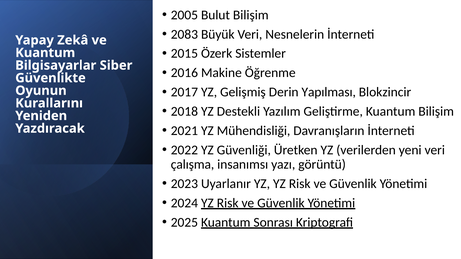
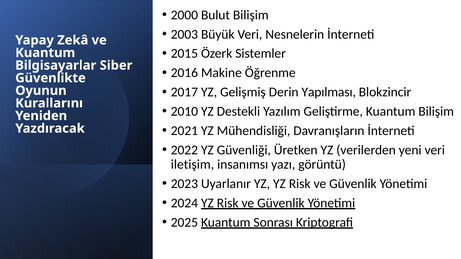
2005: 2005 -> 2000 (184, 15)
2083: 2083 -> 2003 (184, 34)
2018: 2018 -> 2010 (184, 112)
çalışma: çalışma -> iletişim (192, 165)
